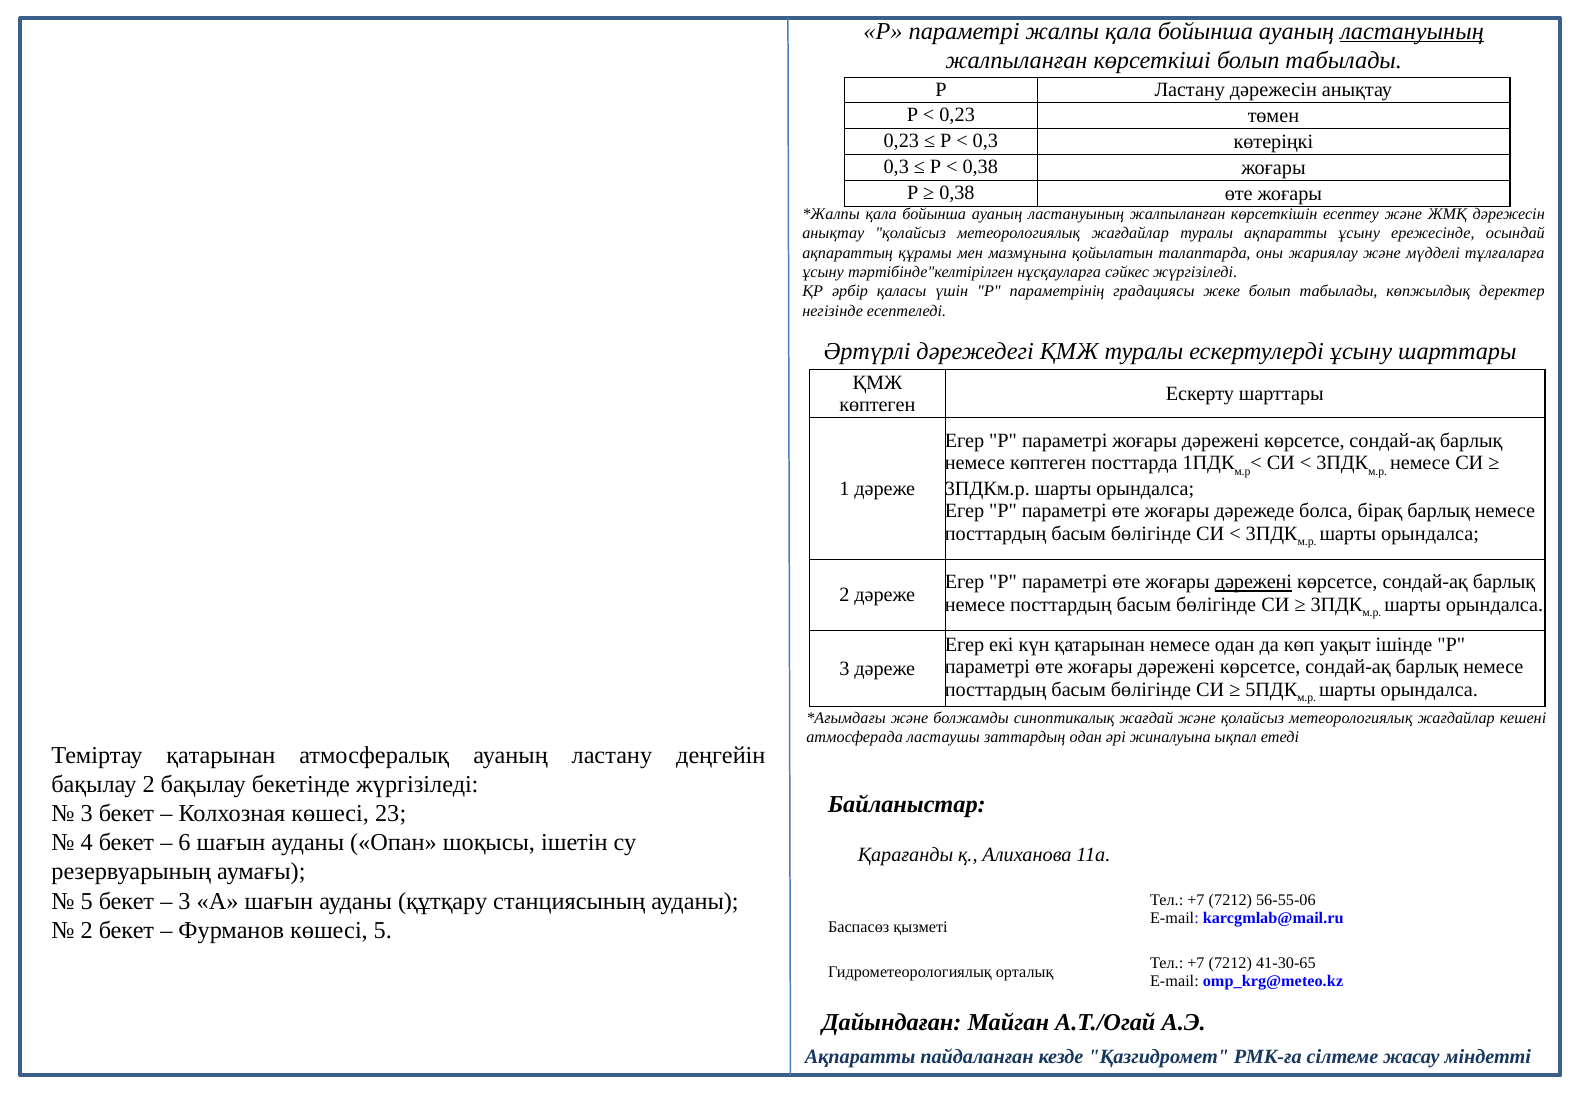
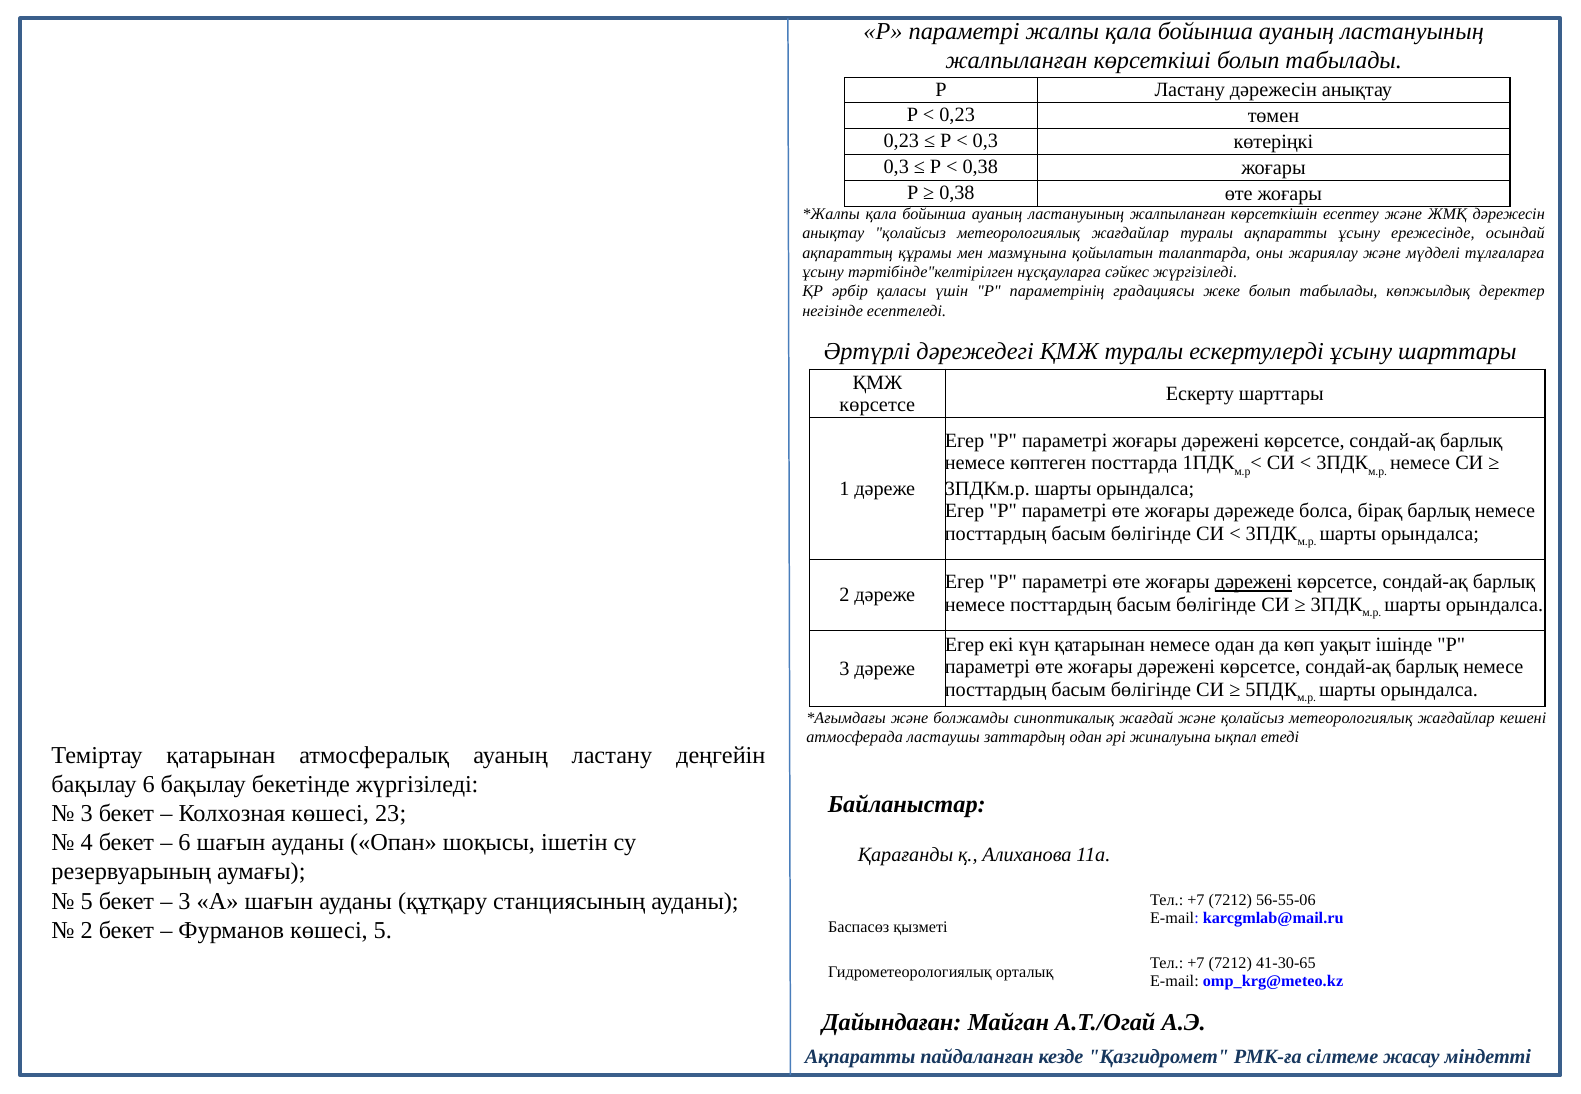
ластануының underline: present -> none (1412, 31)
көптеген: көптеген -> көрсетсе (877, 405)
бақылау 2: 2 -> 6 (149, 785)
